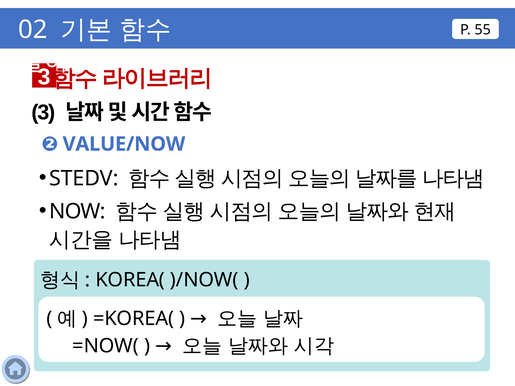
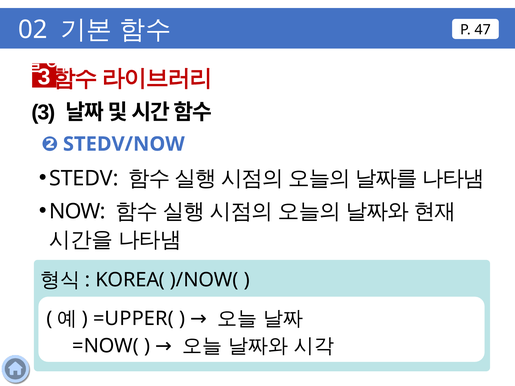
55: 55 -> 47 (483, 30)
VALUE/NOW: VALUE/NOW -> STEDV/NOW (124, 144)
=KOREA(: =KOREA( -> =UPPER( (133, 319)
